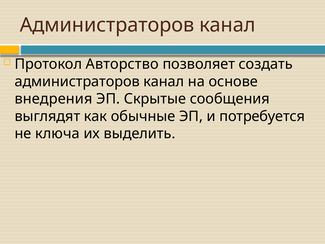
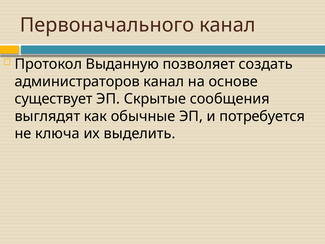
Администраторов: Администраторов -> Первоначального (107, 25)
Авторство: Авторство -> Выданную (122, 64)
внедрения: внедрения -> существует (54, 99)
